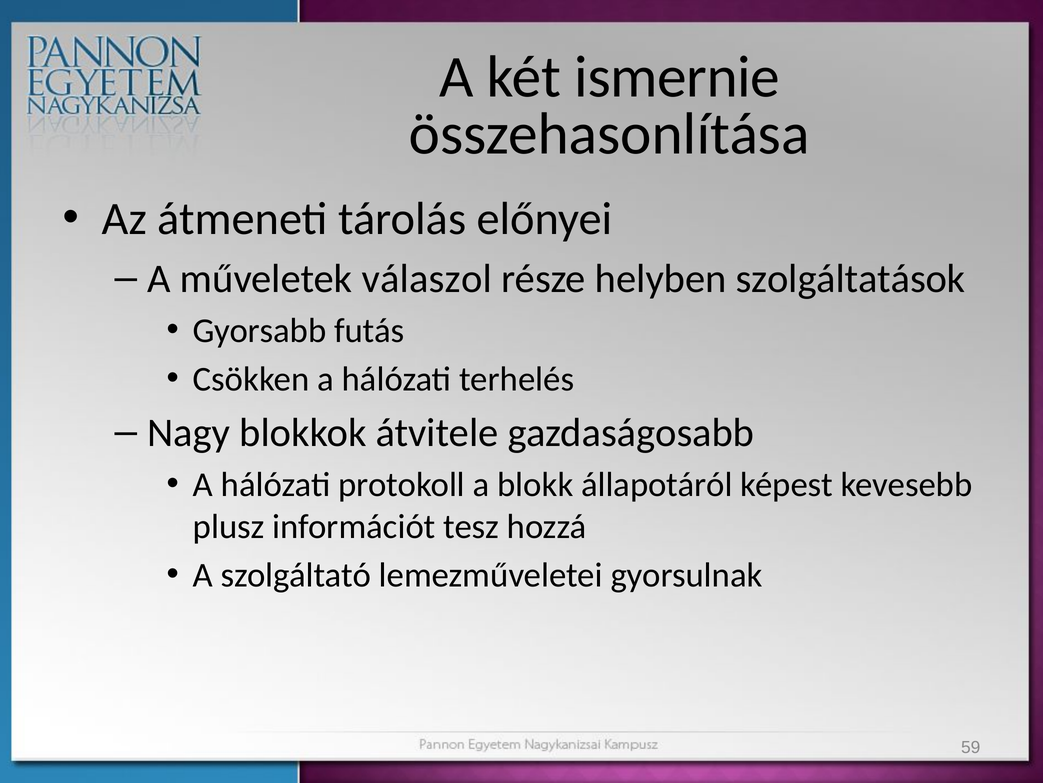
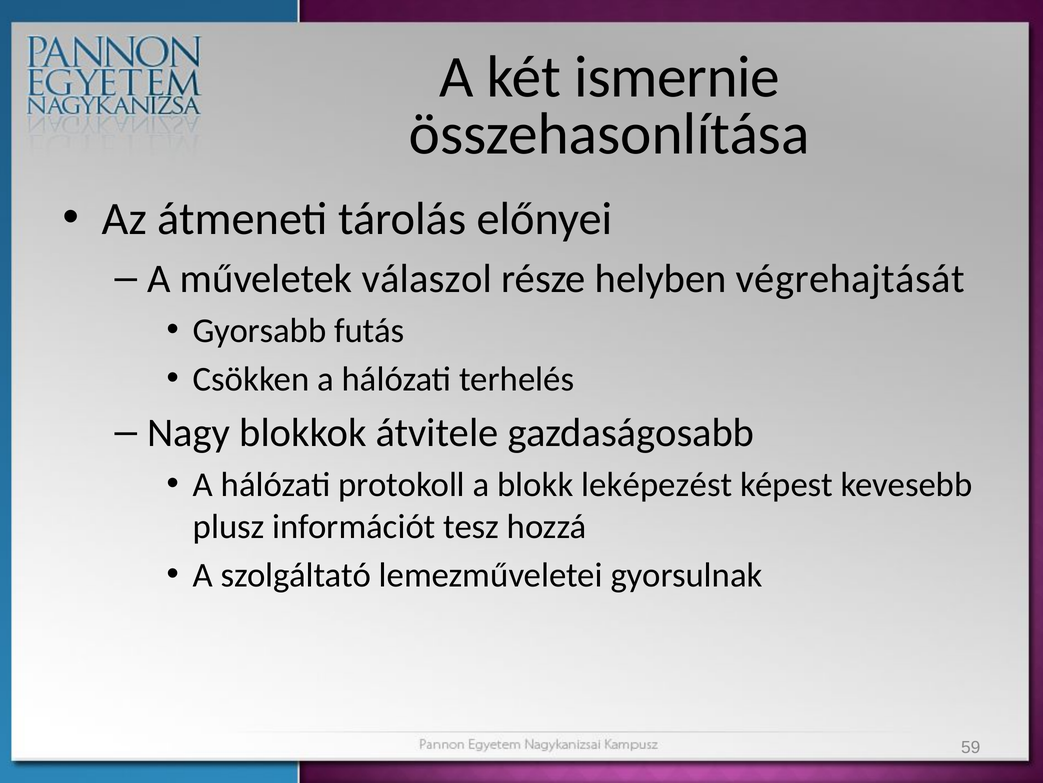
szolgáltatások: szolgáltatások -> végrehajtását (850, 279)
állapotáról: állapotáról -> leképezést (657, 484)
